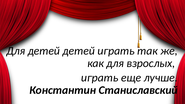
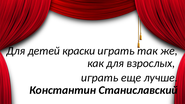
детей детей: детей -> краски (79, 51)
